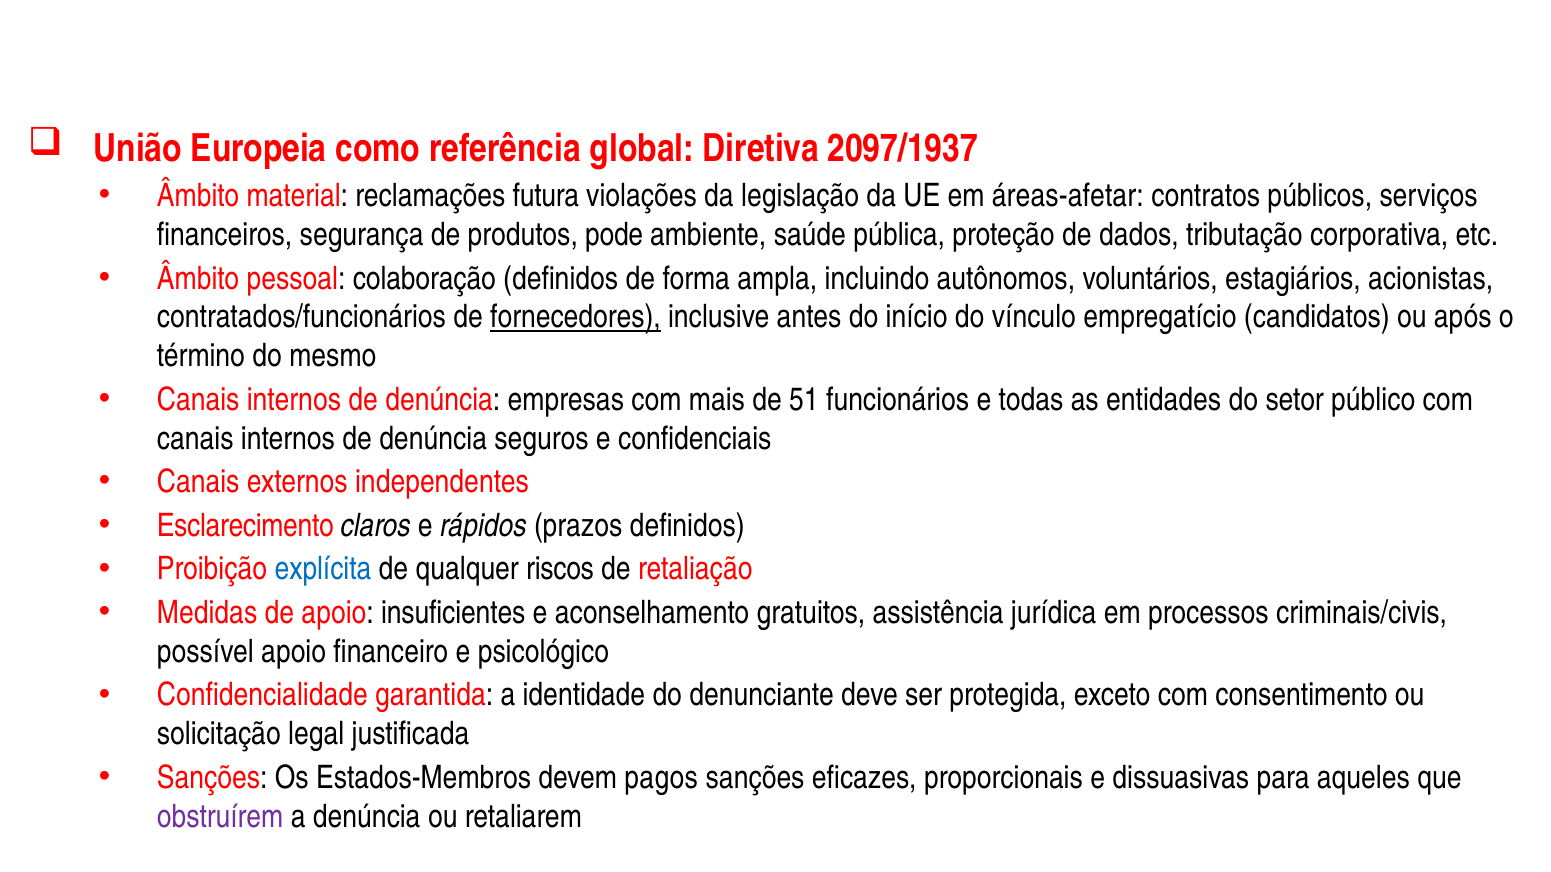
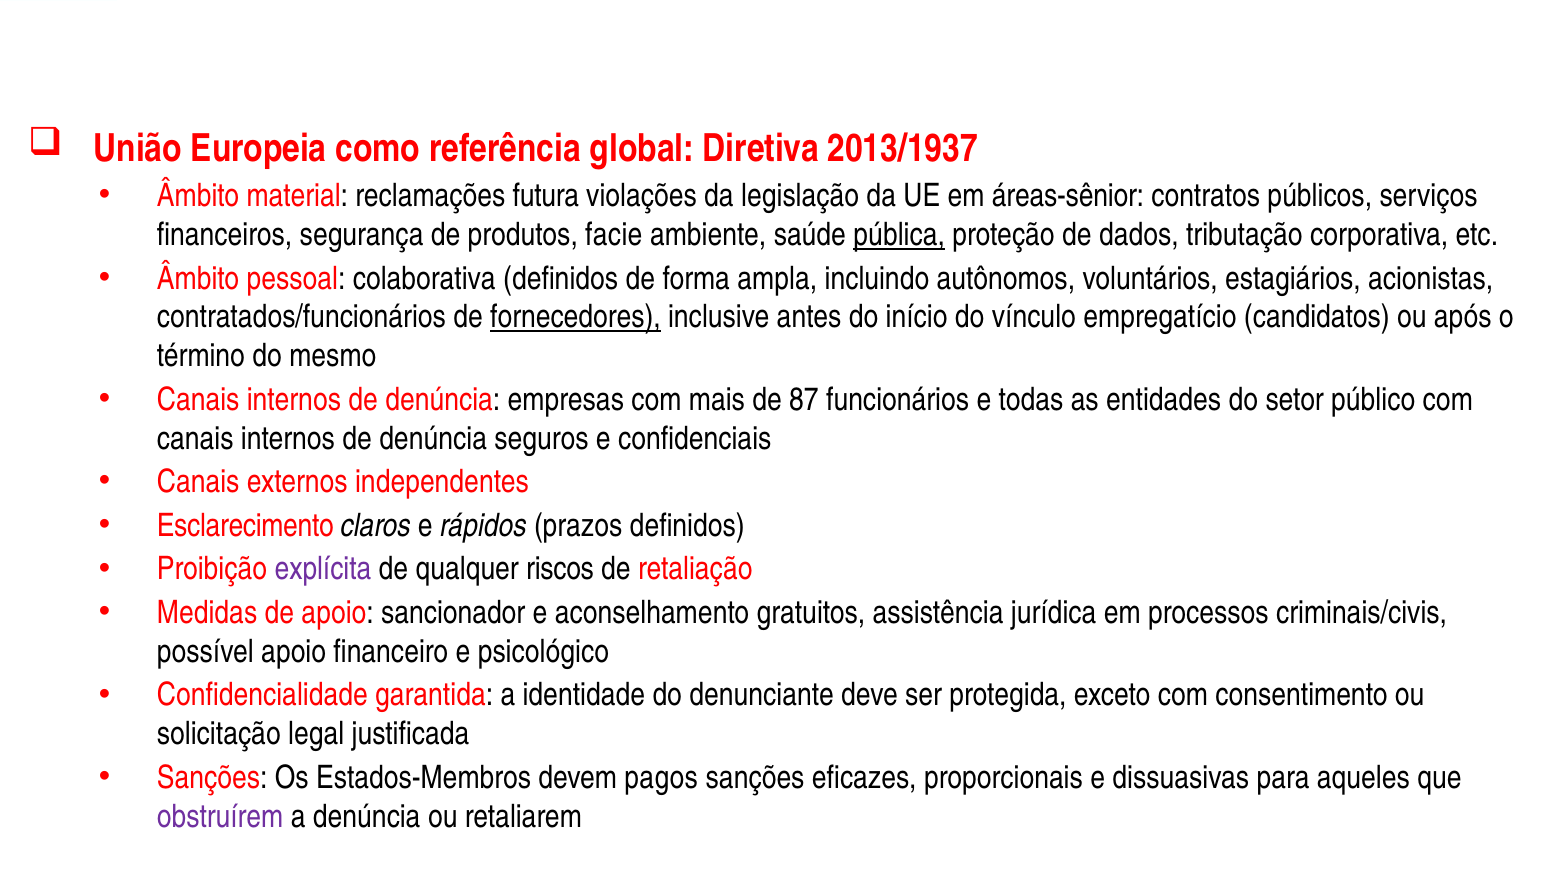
2097/1937: 2097/1937 -> 2013/1937 (903, 149)
áreas-afetar: áreas-afetar -> áreas-sênior (1068, 196)
pode: pode -> facie (614, 235)
pública underline: none -> present (899, 235)
colaboração: colaboração -> colaborativa (424, 279)
51: 51 -> 87 (804, 400)
explícita colour: blue -> purple (323, 570)
insuficientes: insuficientes -> sancionador (453, 613)
